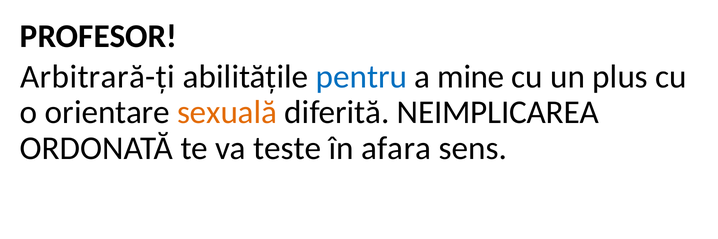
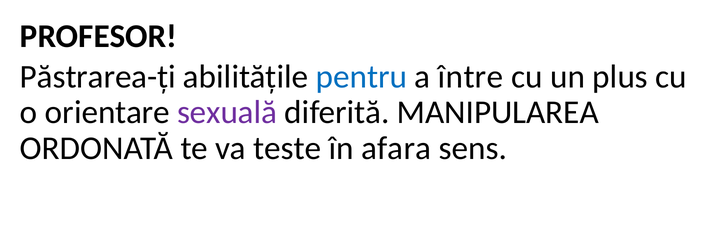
Arbitrară-ți: Arbitrară-ți -> Păstrarea-ți (98, 77)
mine: mine -> între (471, 77)
sexuală colour: orange -> purple (227, 113)
NEIMPLICAREA: NEIMPLICAREA -> MANIPULAREA (498, 113)
